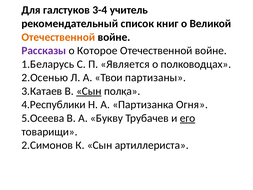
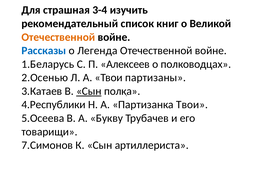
галстуков: галстуков -> страшная (66, 10)
учитель: учитель -> изучить (129, 10)
Рассказы colour: purple -> blue (44, 51)
Которое: Которое -> Легенда (97, 51)
Является: Является -> Алексеев (125, 64)
Партизанка Огня: Огня -> Твои (192, 105)
его underline: present -> none (188, 118)
2.Симонов: 2.Симонов -> 7.Симонов (47, 145)
